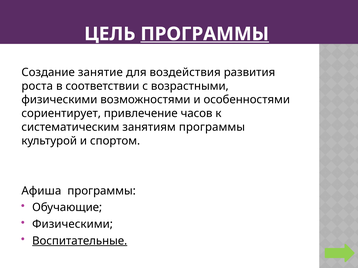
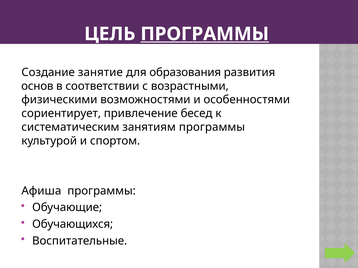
воздействия: воздействия -> образования (185, 72)
роста: роста -> основ (37, 86)
часов: часов -> бесед (197, 114)
Физическими: Физическими -> Обучающихся (73, 225)
Воспитательные underline: present -> none (80, 241)
